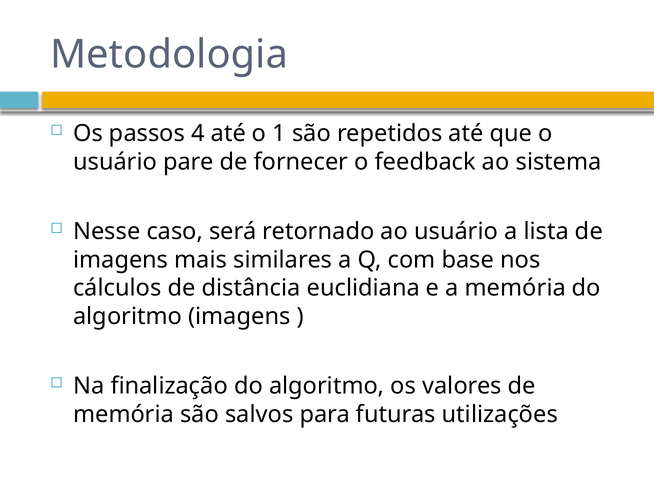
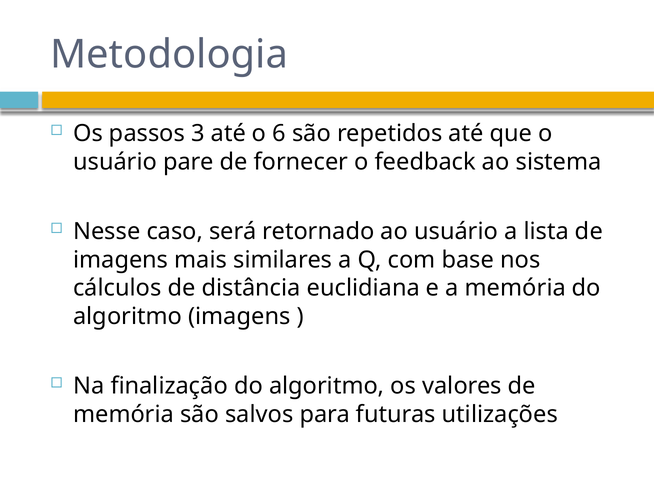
4: 4 -> 3 (198, 133)
1: 1 -> 6 (279, 133)
